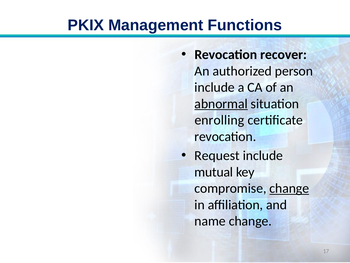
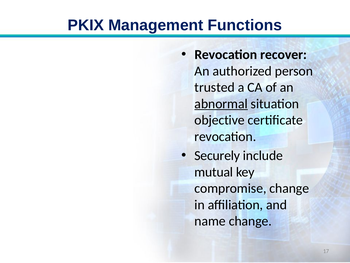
include: include -> trusted (215, 87)
enrolling: enrolling -> objective (220, 120)
Request: Request -> Securely (217, 155)
change underline: present -> none (289, 188)
